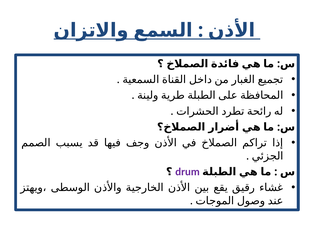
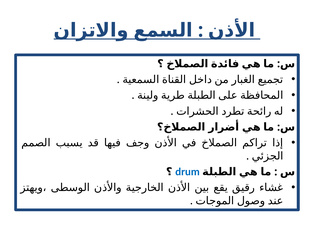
drum colour: purple -> blue (188, 172)
